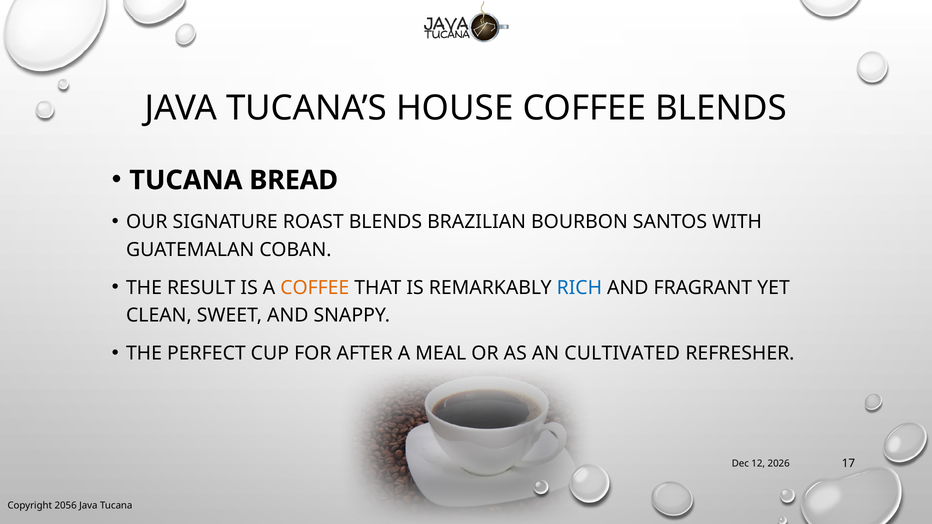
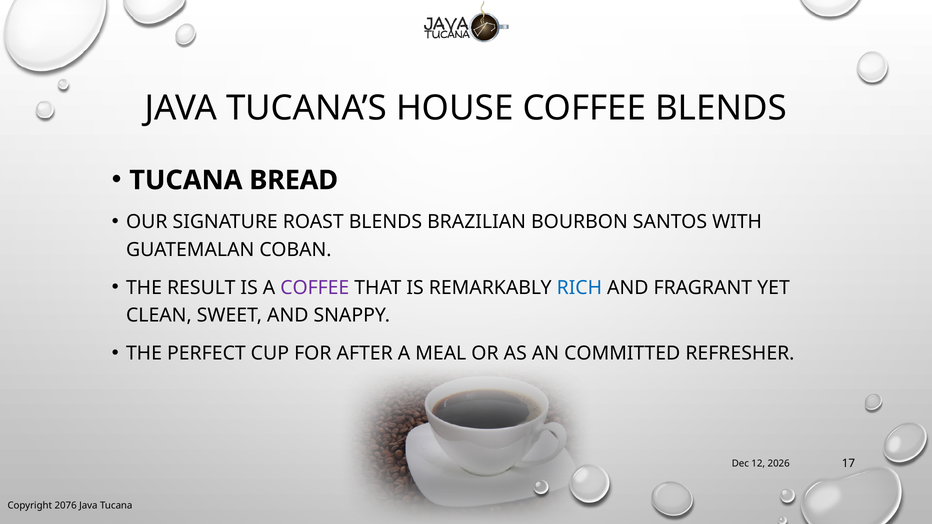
COFFEE colour: orange -> purple (315, 288)
CULTIVATED: CULTIVATED -> COMMITTED (622, 353)
2056: 2056 -> 2076 (66, 506)
